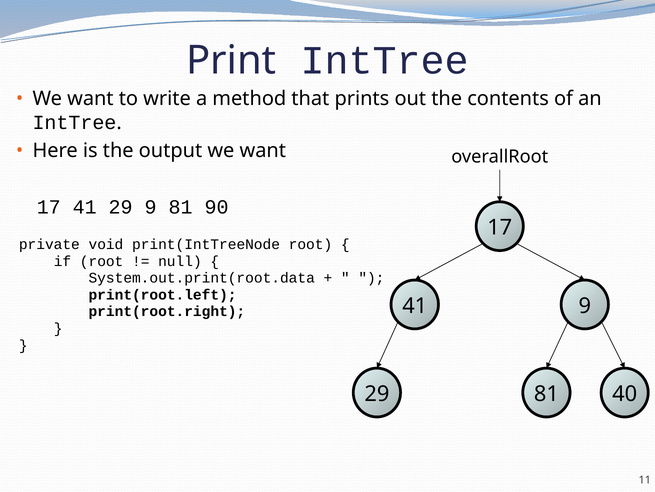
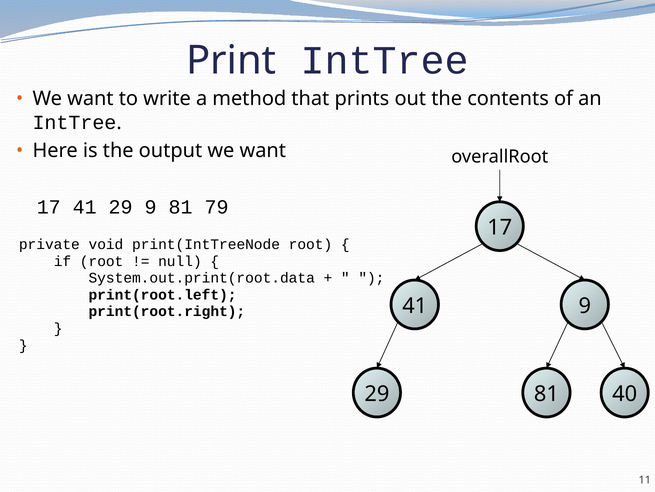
90: 90 -> 79 (217, 207)
